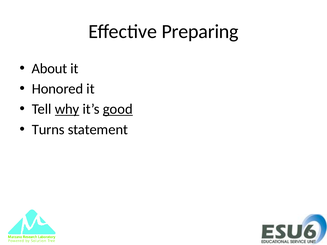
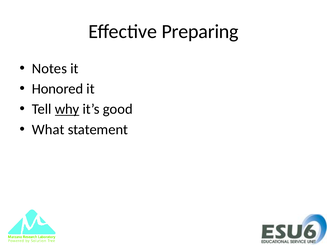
About: About -> Notes (49, 69)
good underline: present -> none (118, 109)
Turns: Turns -> What (48, 130)
